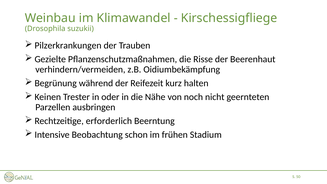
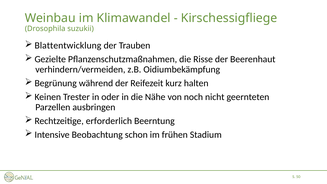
Pilzerkrankungen: Pilzerkrankungen -> Blattentwicklung (68, 46)
